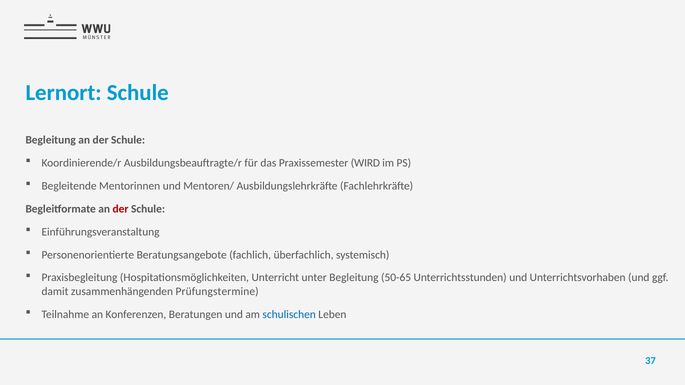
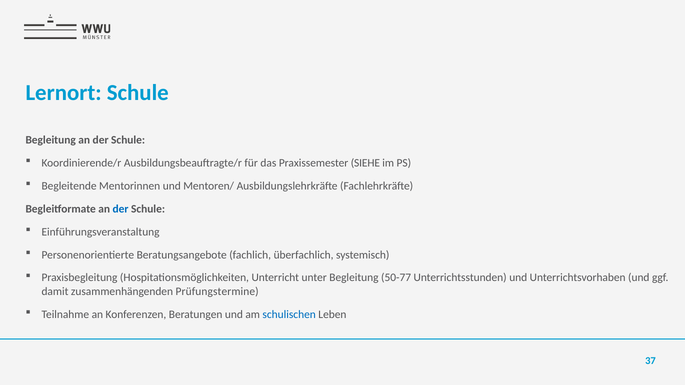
WIRD: WIRD -> SIEHE (365, 163)
der colour: red -> blue (121, 209)
50-65: 50-65 -> 50-77 (396, 278)
